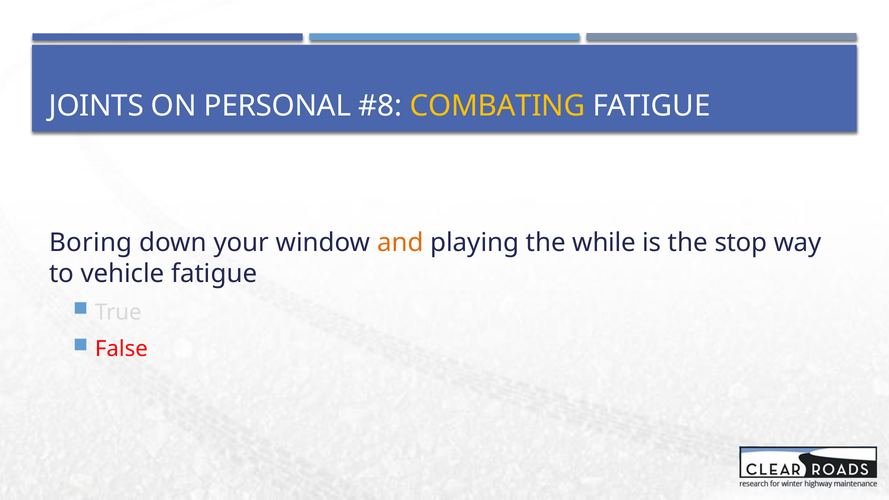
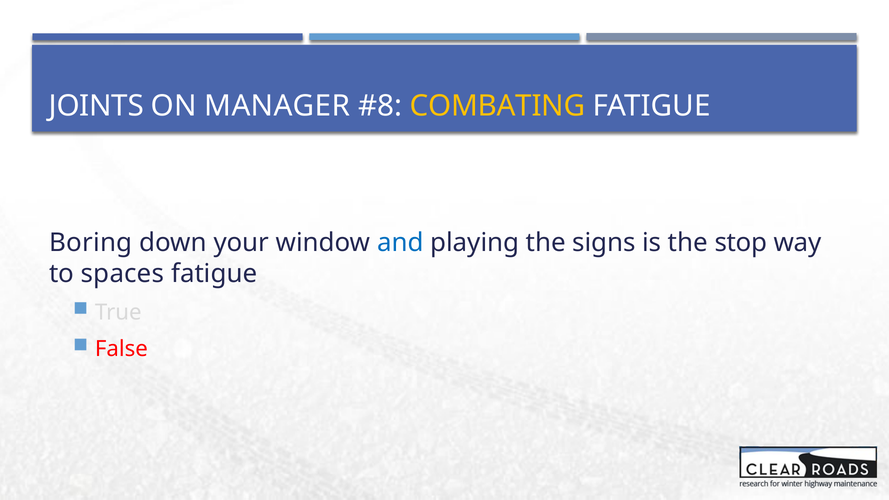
PERSONAL: PERSONAL -> MANAGER (277, 106)
and colour: orange -> blue (400, 243)
while: while -> signs (604, 243)
vehicle: vehicle -> spaces (122, 274)
